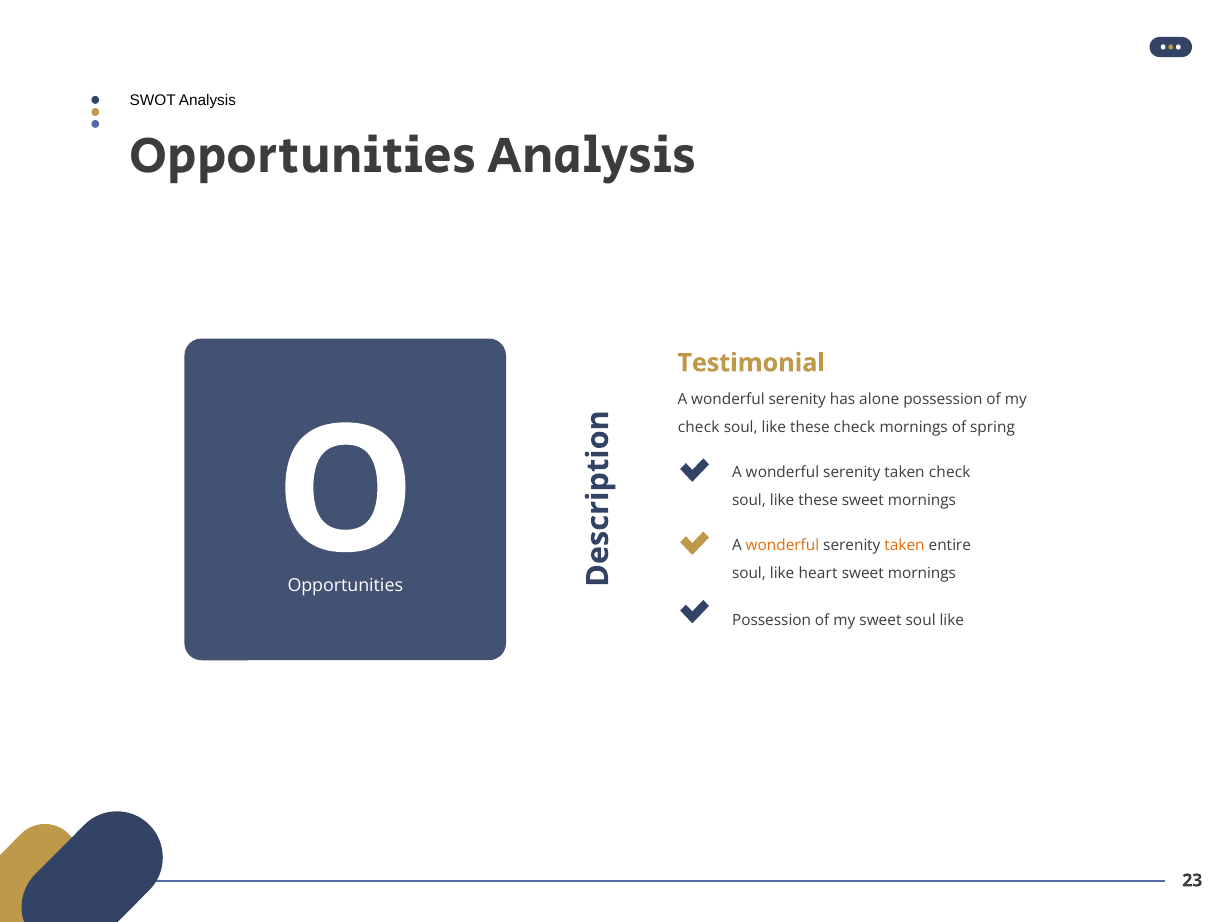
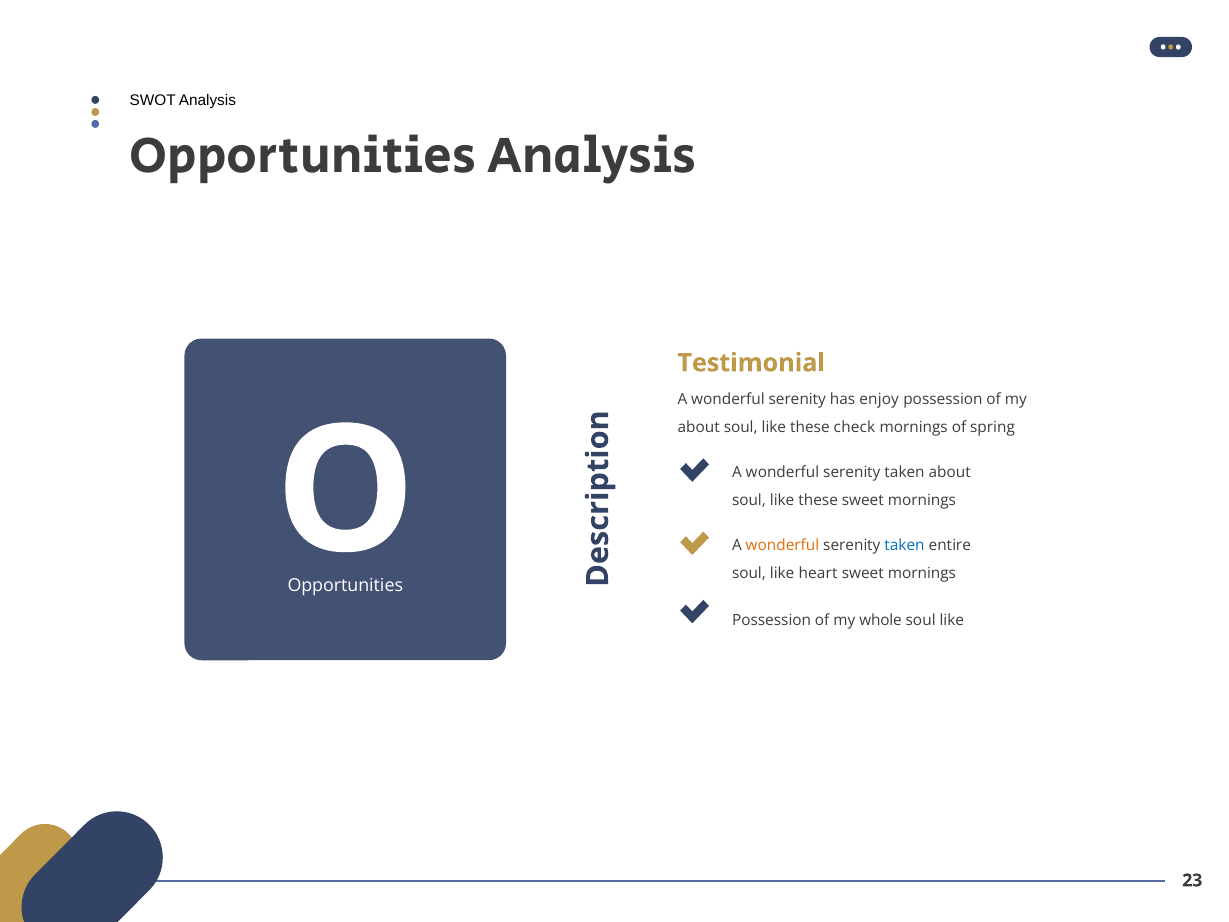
alone: alone -> enjoy (879, 400)
check: check -> about (699, 427)
taken check: check -> about (950, 472)
taken colour: orange -> blue (904, 545)
my sweet: sweet -> whole (881, 620)
